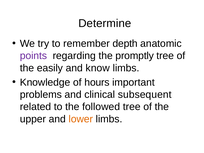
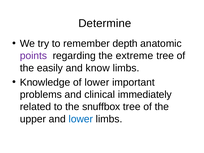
promptly: promptly -> extreme (135, 56)
of hours: hours -> lower (97, 82)
subsequent: subsequent -> immediately (145, 95)
followed: followed -> snuffbox (101, 107)
lower colour: orange -> blue (81, 119)
